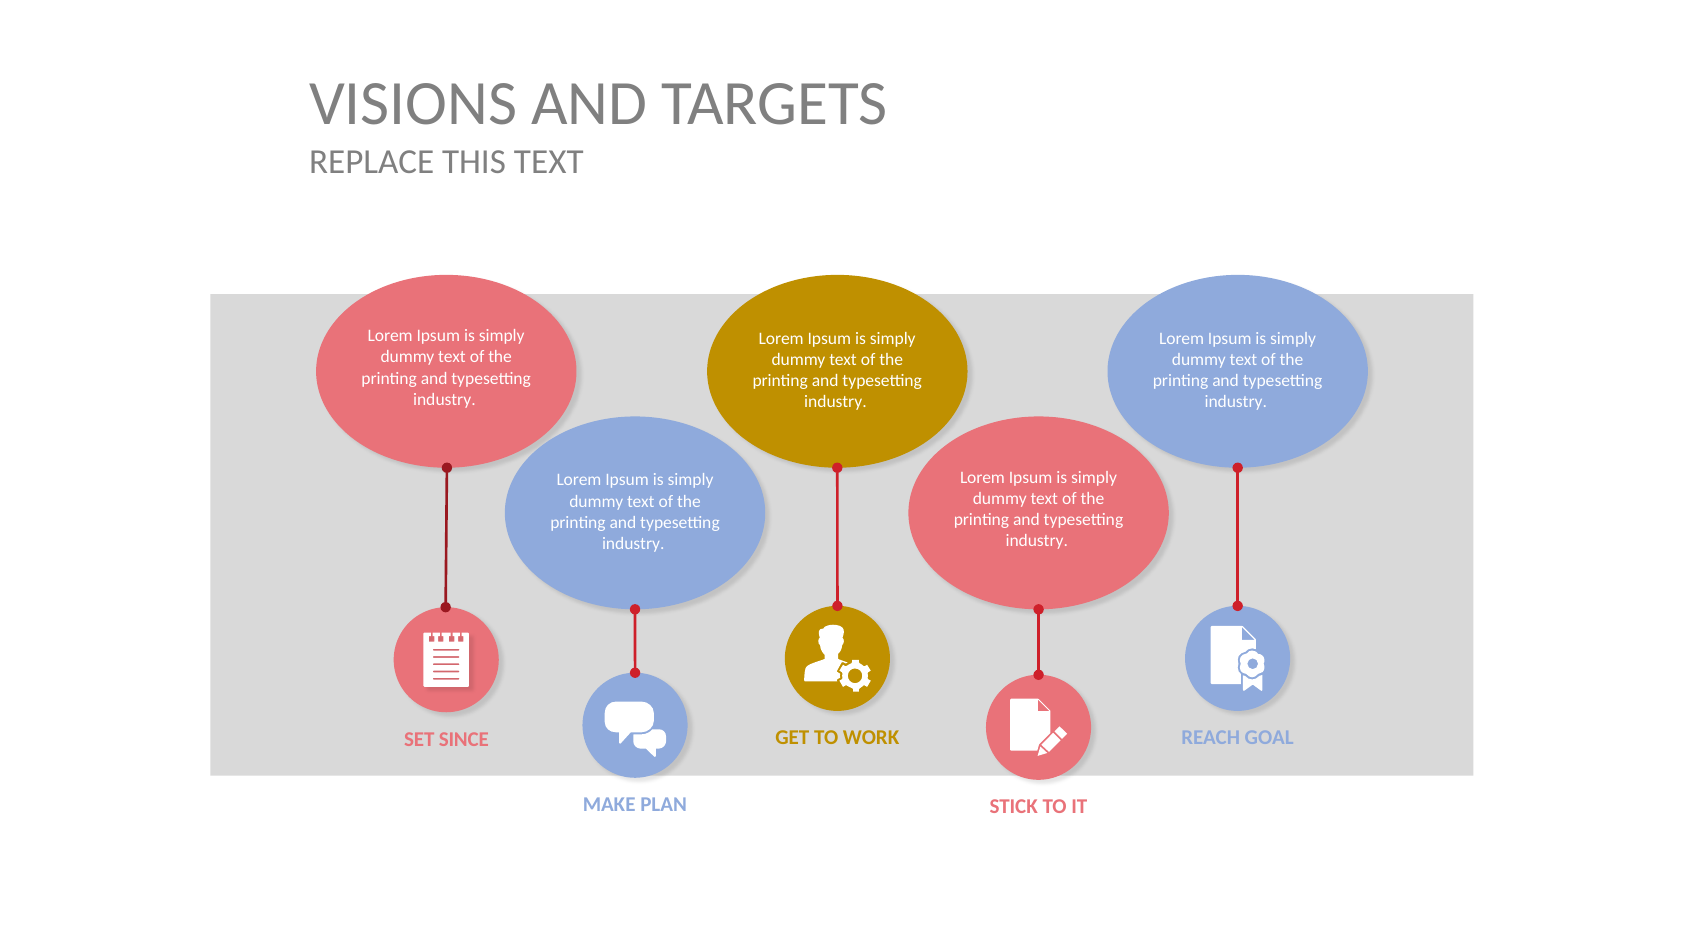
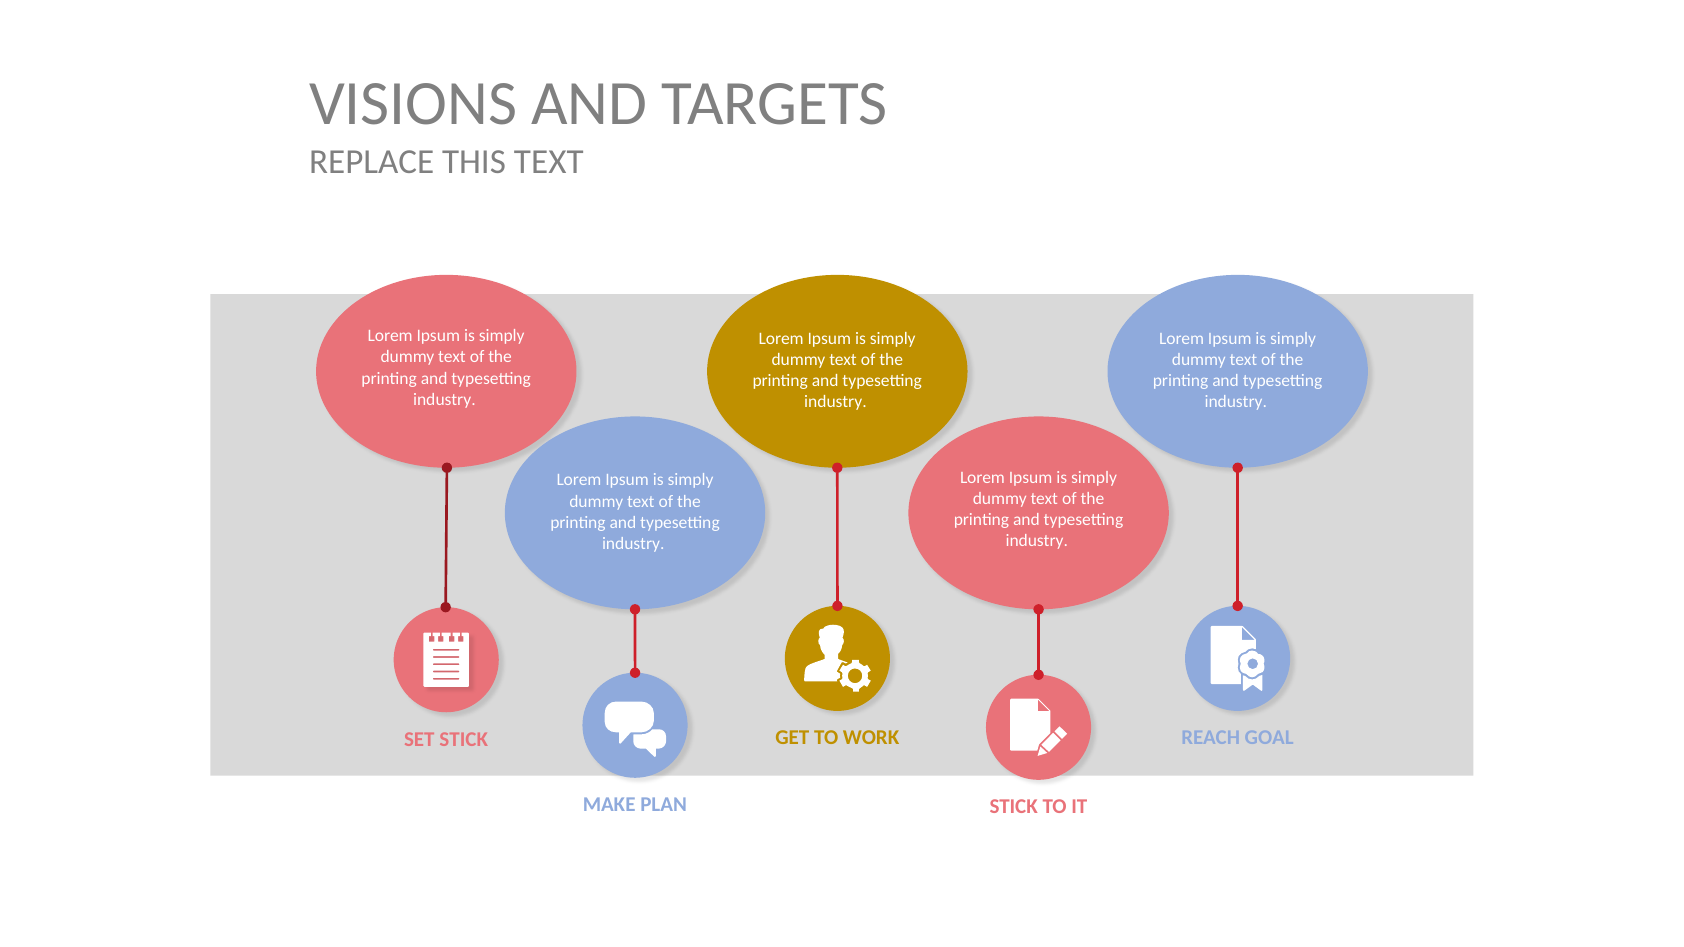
SET SINCE: SINCE -> STICK (464, 739)
